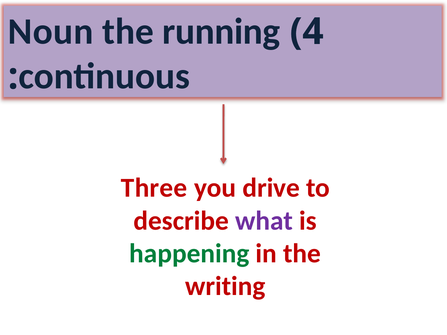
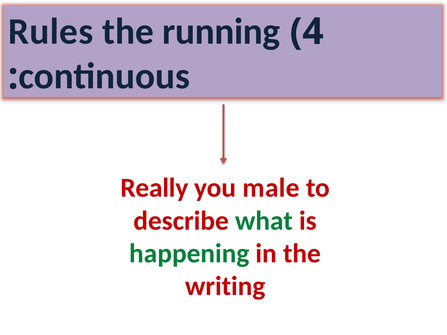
Noun: Noun -> Rules (51, 32)
Three: Three -> Really (154, 188)
drive: drive -> male (271, 188)
what colour: purple -> green (264, 221)
